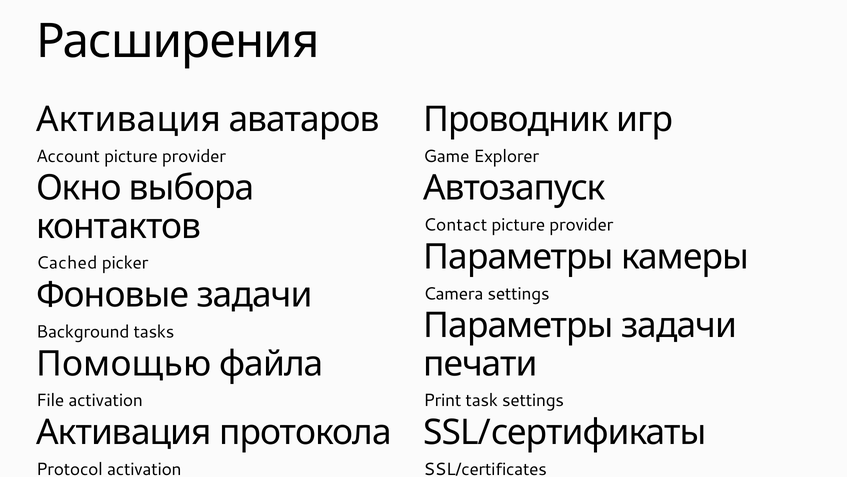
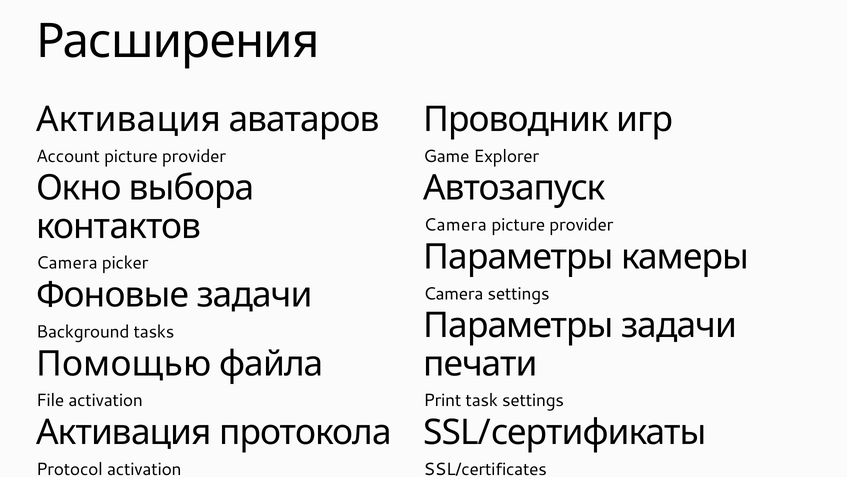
Contact: Contact -> Camera (455, 225)
Cached: Cached -> Camera (67, 263)
